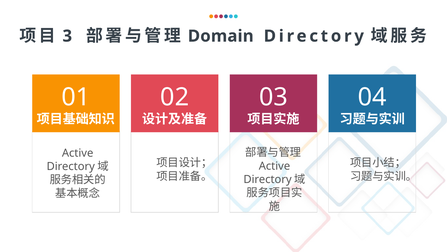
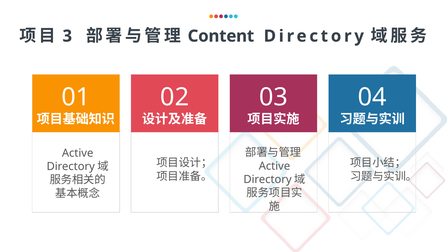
Domain: Domain -> Content (221, 36)
